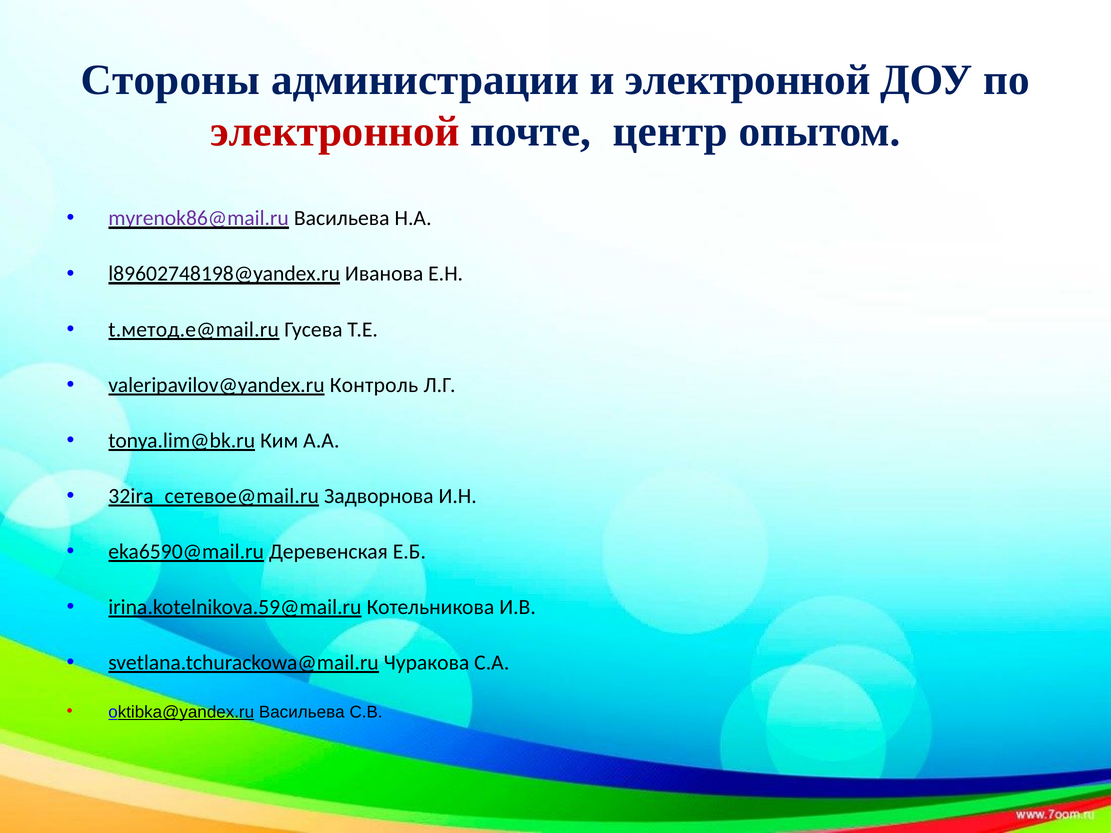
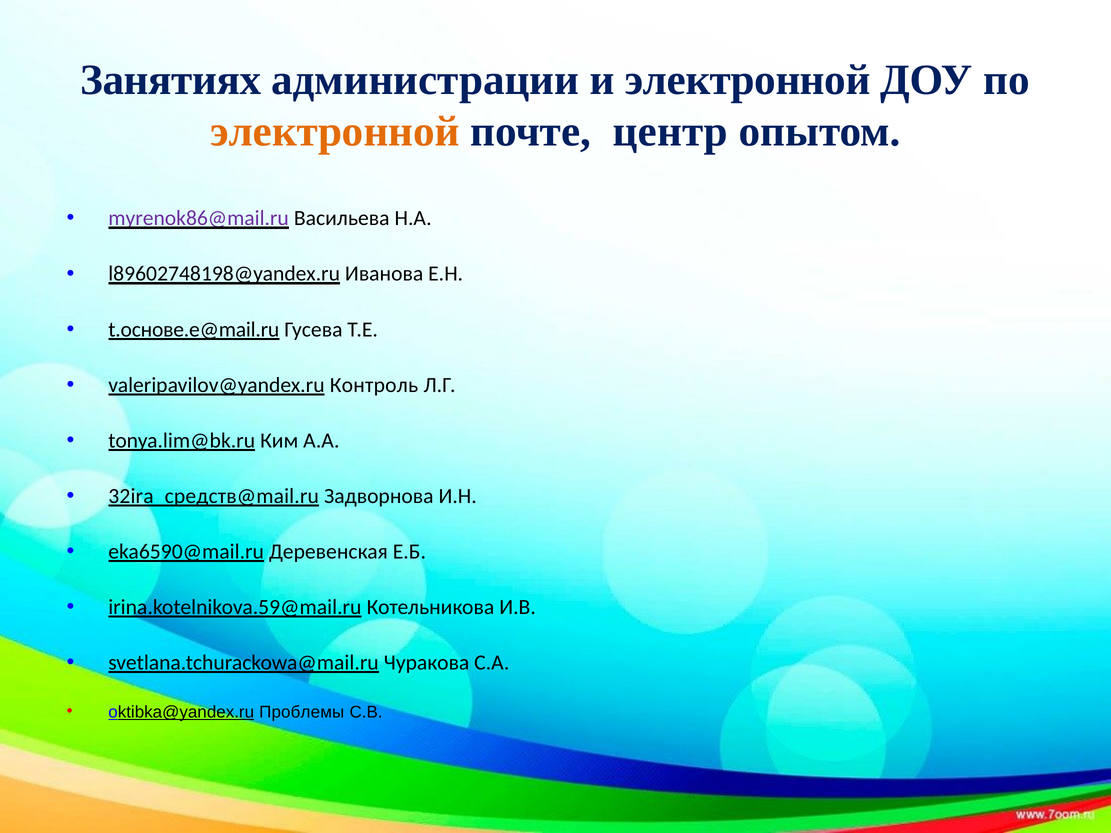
Стороны: Стороны -> Занятиях (171, 80)
электронной colour: red -> orange (335, 132)
t.метод.e@mail.ru: t.метод.e@mail.ru -> t.основе.e@mail.ru (194, 329)
32ira_сетевое@mail.ru: 32ira_сетевое@mail.ru -> 32ira_средств@mail.ru (214, 496)
oktibka@yandex.ru Васильева: Васильева -> Проблемы (302, 712)
